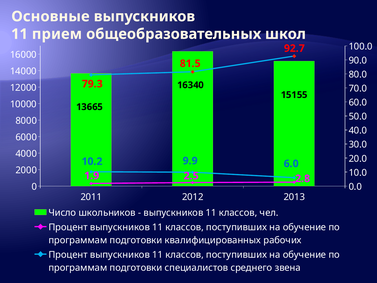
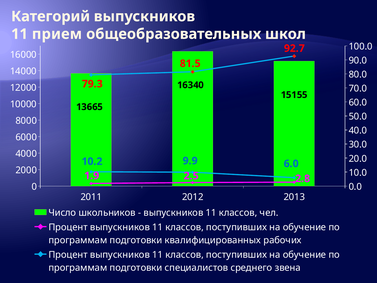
Основные: Основные -> Категорий (51, 16)
